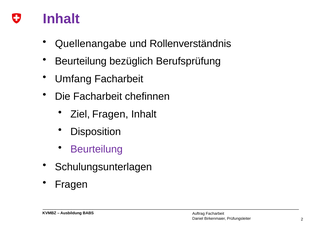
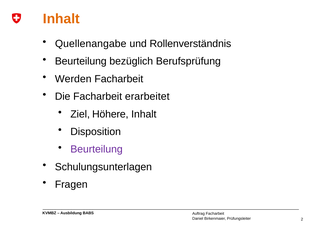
Inhalt colour: purple -> orange (61, 19)
Umfang: Umfang -> Werden (73, 79)
chefinnen: chefinnen -> erarbeitet (147, 96)
Ziel Fragen: Fragen -> Höhere (110, 114)
